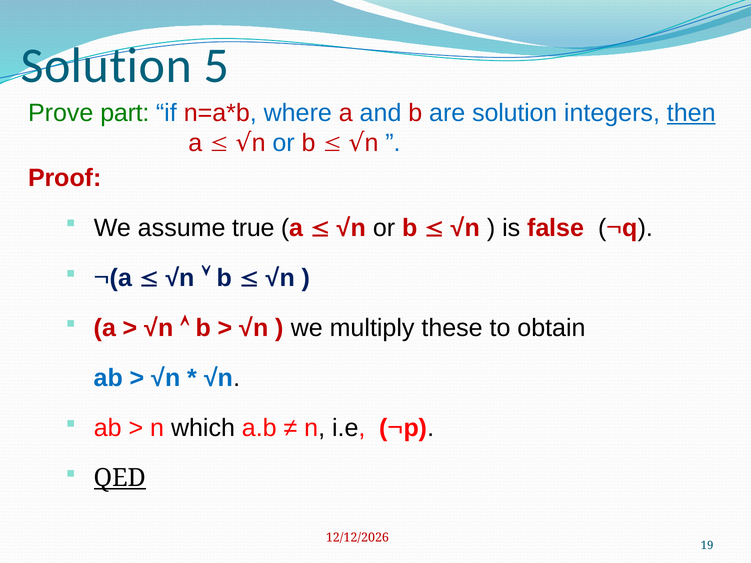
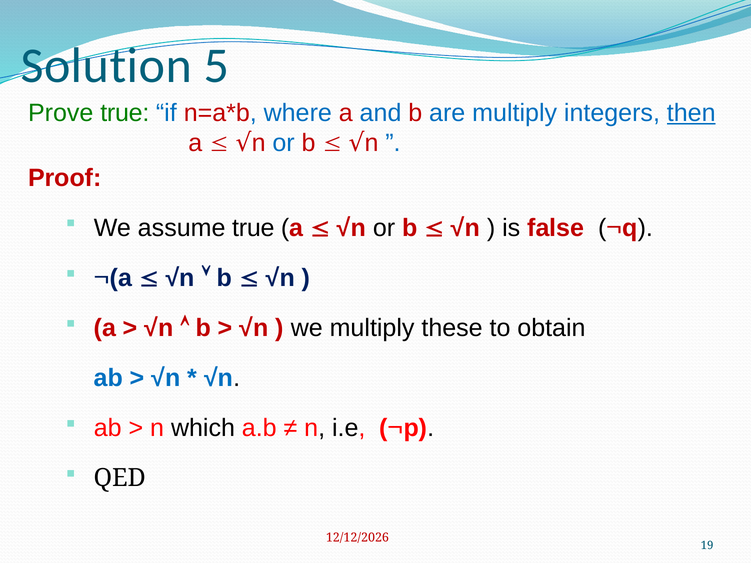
Prove part: part -> true (125, 113)
are solution: solution -> multiply (515, 113)
QED underline: present -> none (120, 478)
